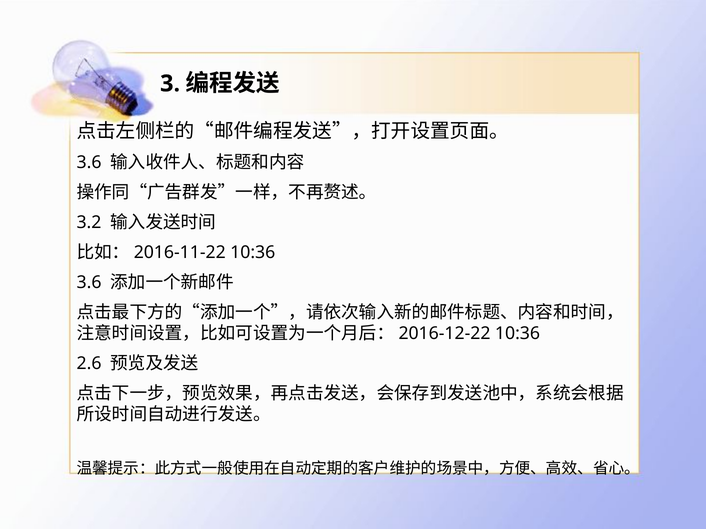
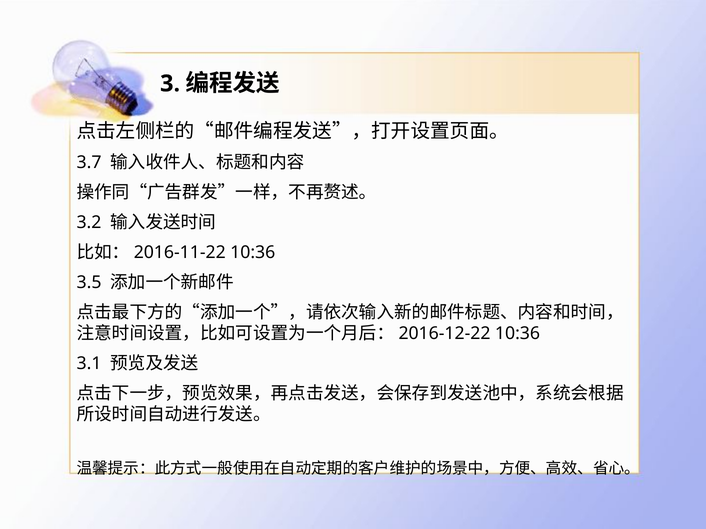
3.6: 3.6 -> 3.7 (89, 162)
3.6: 3.6 -> 3.5 (89, 282)
2.6: 2.6 -> 3.1 (89, 364)
